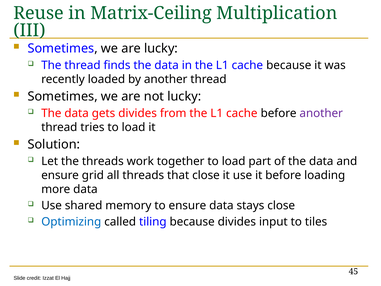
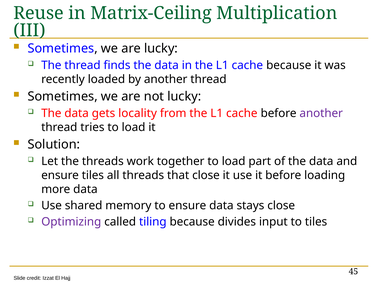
gets divides: divides -> locality (138, 113)
ensure grid: grid -> tiles (93, 175)
Optimizing colour: blue -> purple (71, 222)
